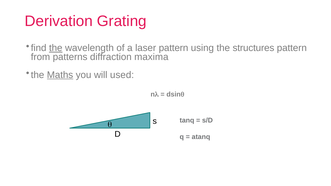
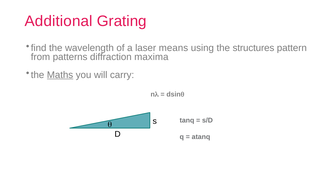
Derivation: Derivation -> Additional (59, 21)
the underline: present -> none (56, 48)
laser pattern: pattern -> means (173, 48)
used: used -> carry (122, 75)
